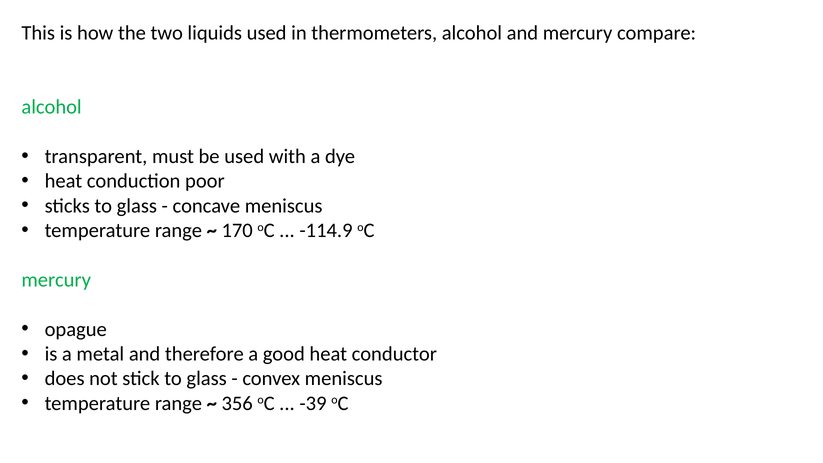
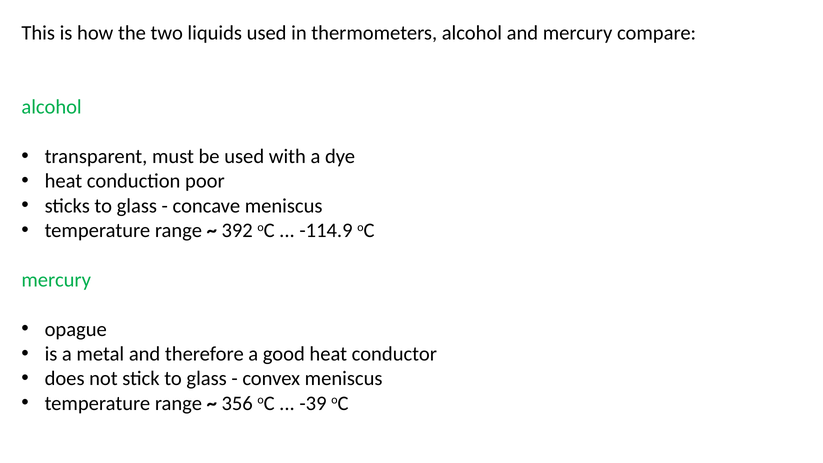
170: 170 -> 392 (237, 230)
